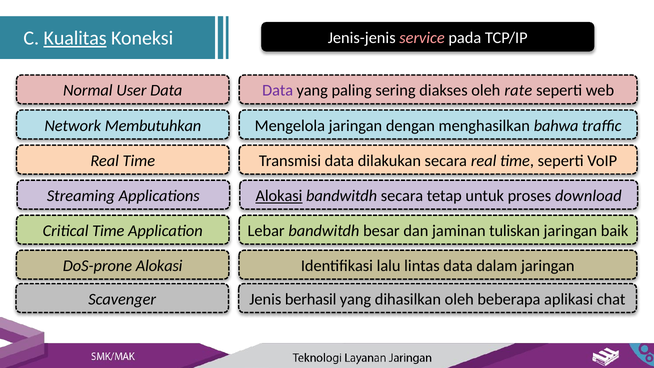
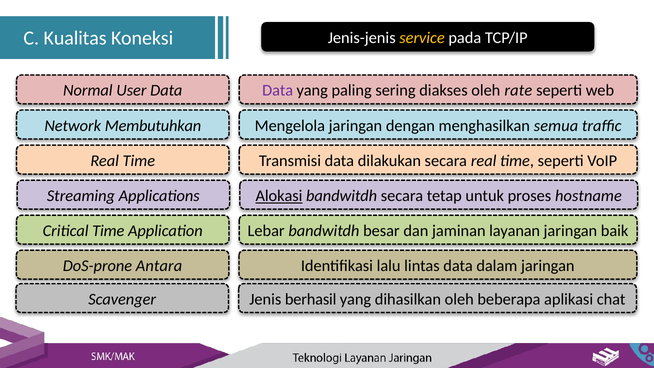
Kualitas underline: present -> none (75, 38)
service colour: pink -> yellow (422, 38)
bahwa: bahwa -> semua (556, 126)
download: download -> hostname (588, 196)
tuliskan: tuliskan -> layanan (515, 231)
DoS-prone Alokasi: Alokasi -> Antara (159, 266)
